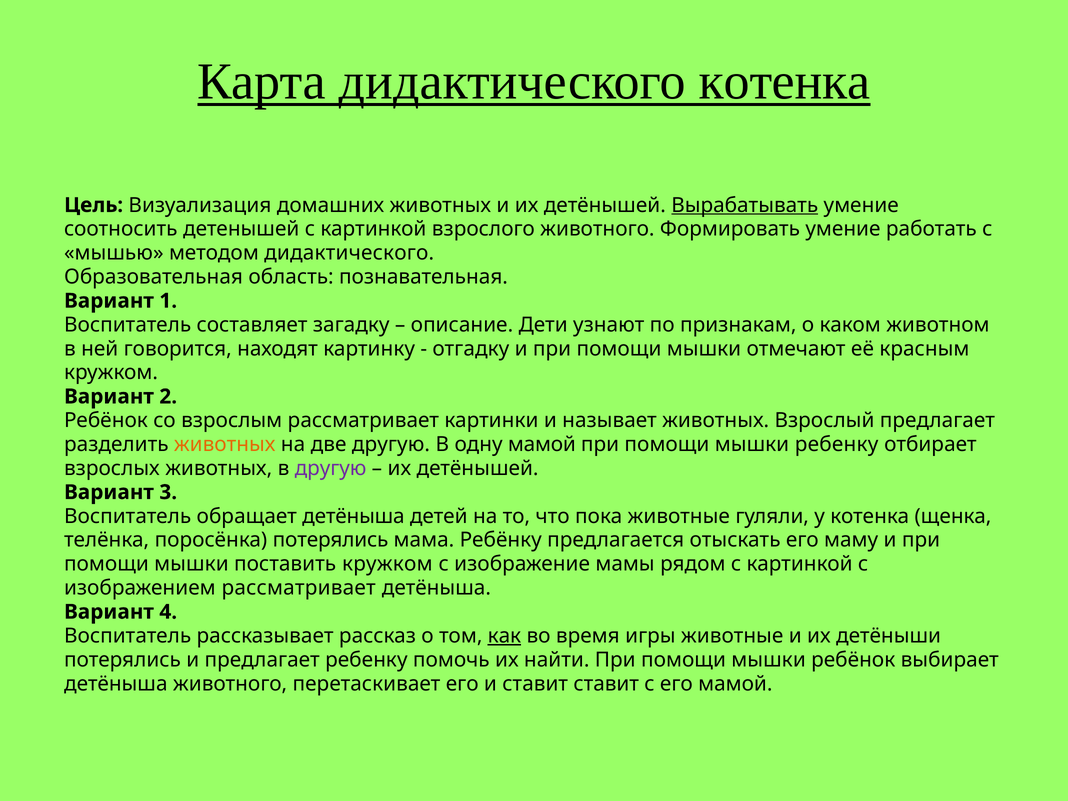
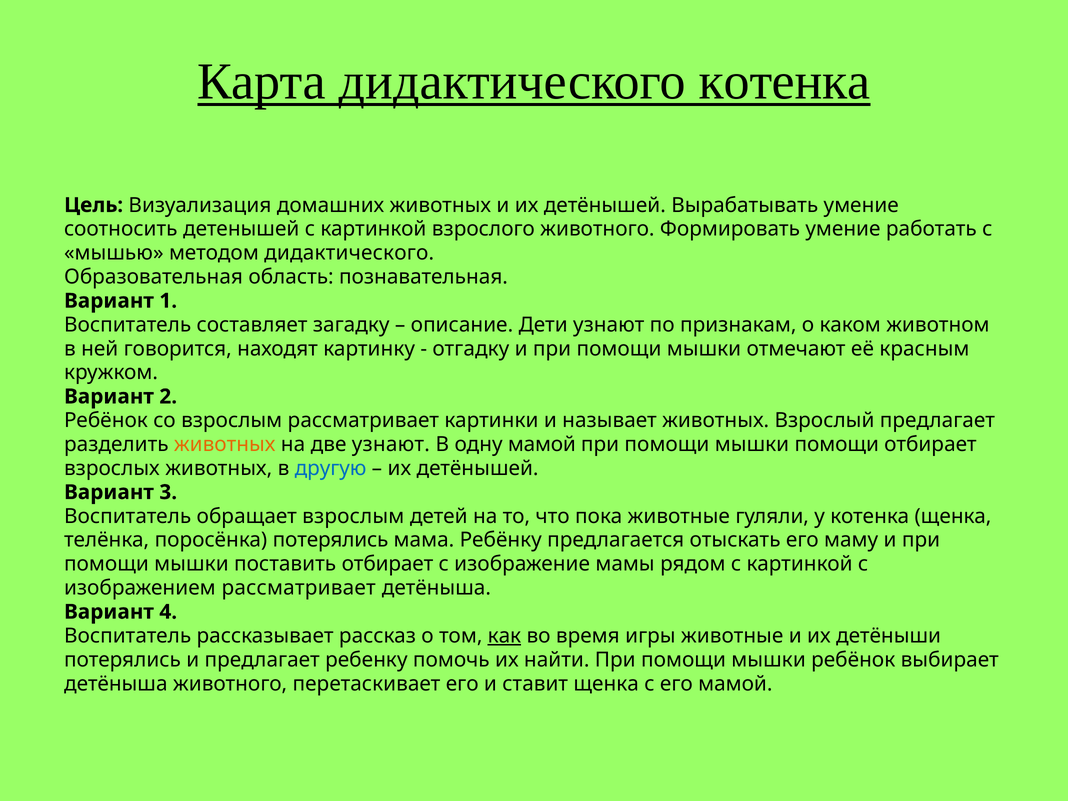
Вырабатывать underline: present -> none (745, 205)
две другую: другую -> узнают (391, 444)
мышки ребенку: ребенку -> помощи (837, 444)
другую colour: purple -> blue (331, 468)
обращает детёныша: детёныша -> взрослым (353, 516)
поставить кружком: кружком -> отбирает (387, 564)
ставит ставит: ставит -> щенка (606, 684)
